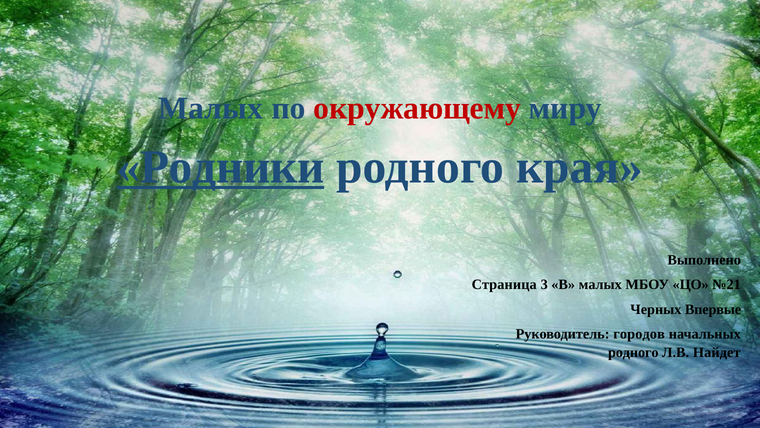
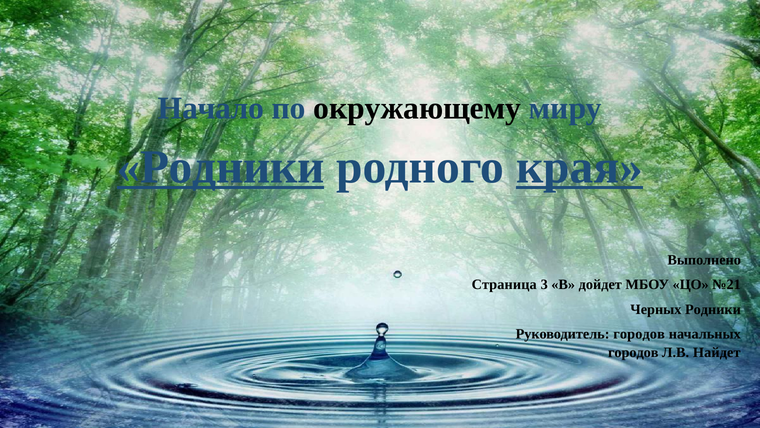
Малых: Малых -> Начало (211, 108)
окружающему colour: red -> black (417, 108)
края underline: none -> present (580, 167)
В малых: малых -> дойдет (600, 284)
Черных Впервые: Впервые -> Родники (713, 309)
родного: родного -> городов (633, 352)
